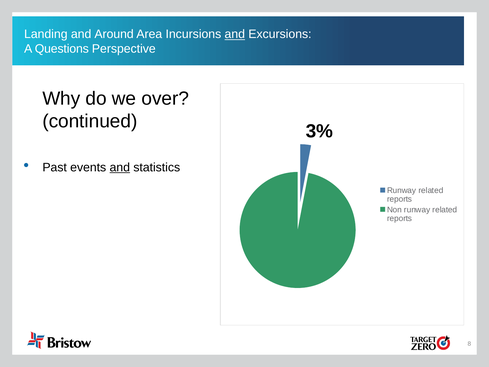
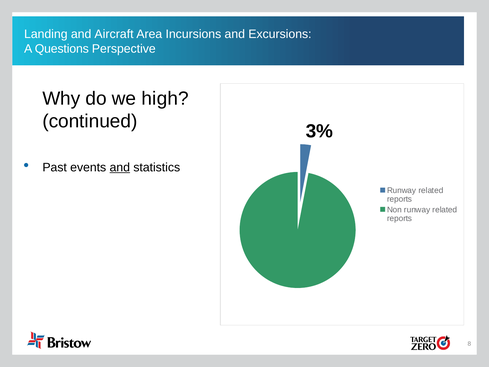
Around: Around -> Aircraft (114, 34)
and underline: present -> none (235, 34)
over: over -> high (165, 98)
